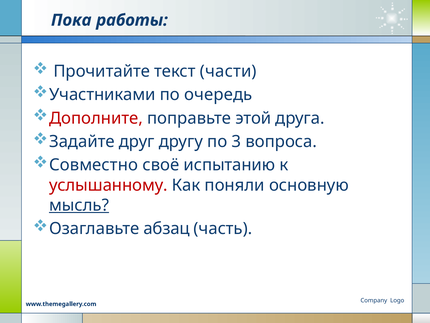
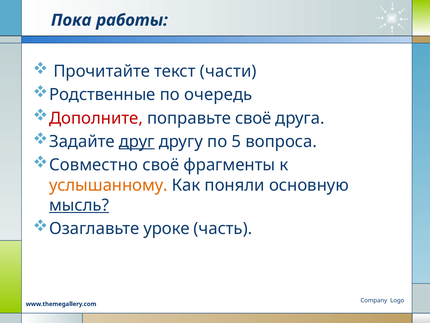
Участниками: Участниками -> Родственные (102, 95)
поправьте этой: этой -> своё (253, 118)
друг underline: none -> present (137, 141)
3: 3 -> 5 (236, 141)
испытанию: испытанию -> фрагменты (229, 165)
услышанному colour: red -> orange (108, 185)
абзац: абзац -> уроке (167, 228)
